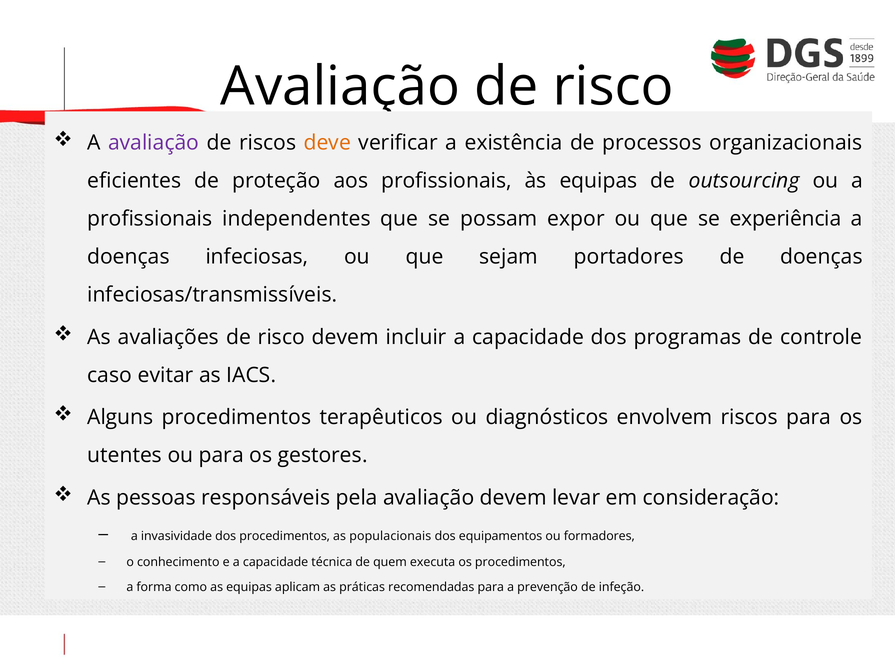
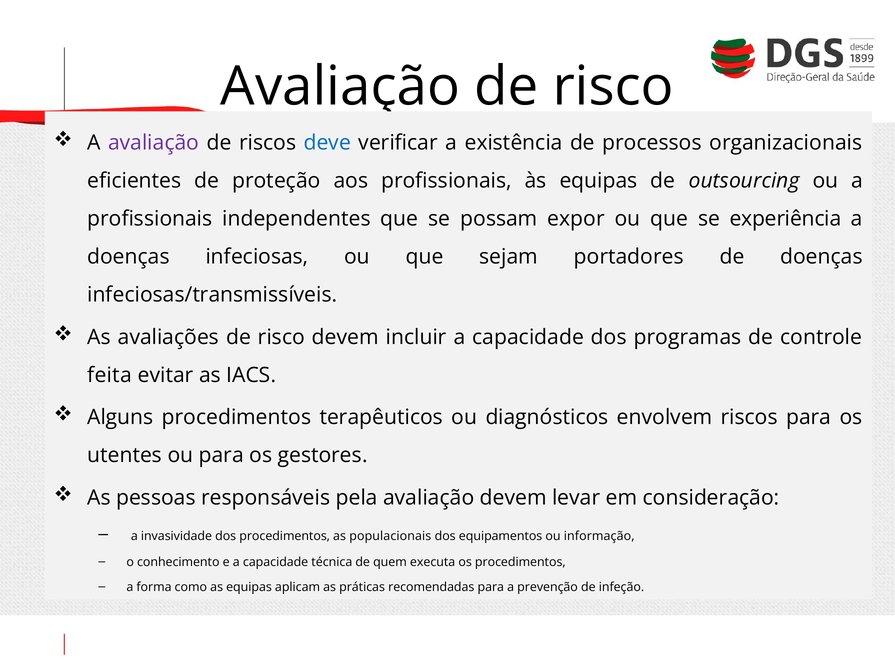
deve colour: orange -> blue (327, 143)
caso: caso -> feita (110, 375)
formadores: formadores -> informação (599, 536)
